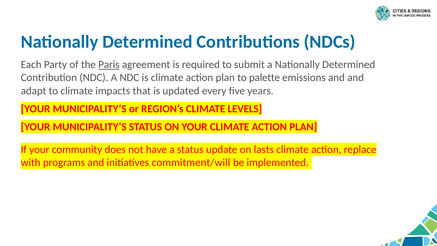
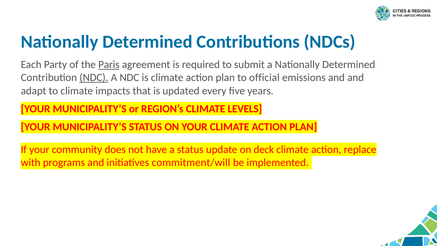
NDC underline: none -> present (94, 78)
palette: palette -> official (264, 78)
lasts: lasts -> deck (264, 149)
